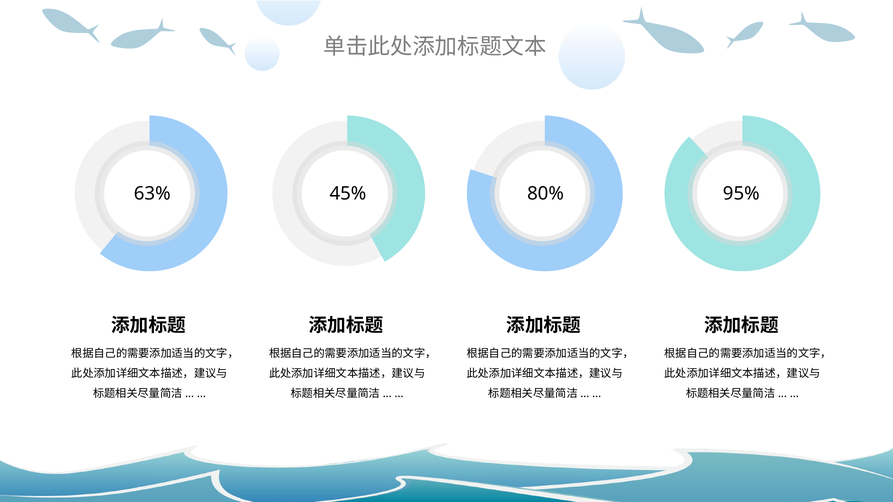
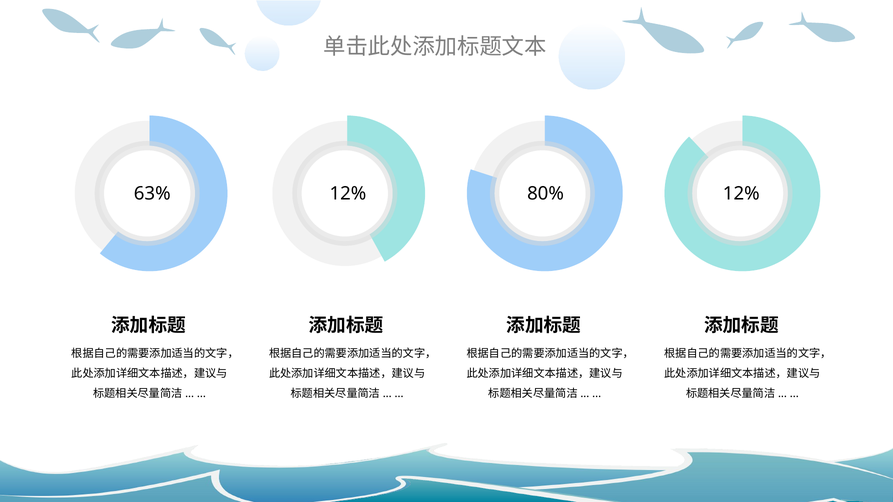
63% 45%: 45% -> 12% (348, 194)
80% 95%: 95% -> 12% (741, 194)
